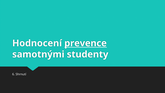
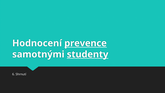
studenty underline: none -> present (88, 54)
